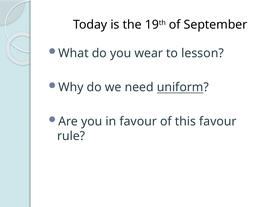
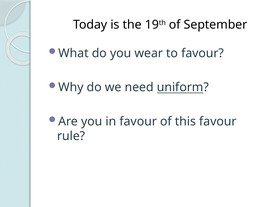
to lesson: lesson -> favour (203, 53)
